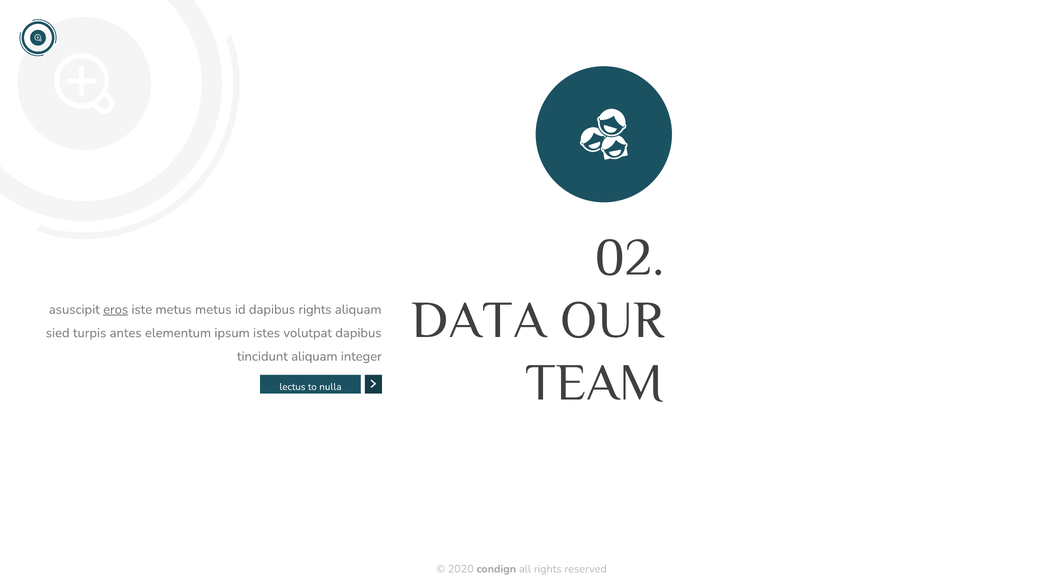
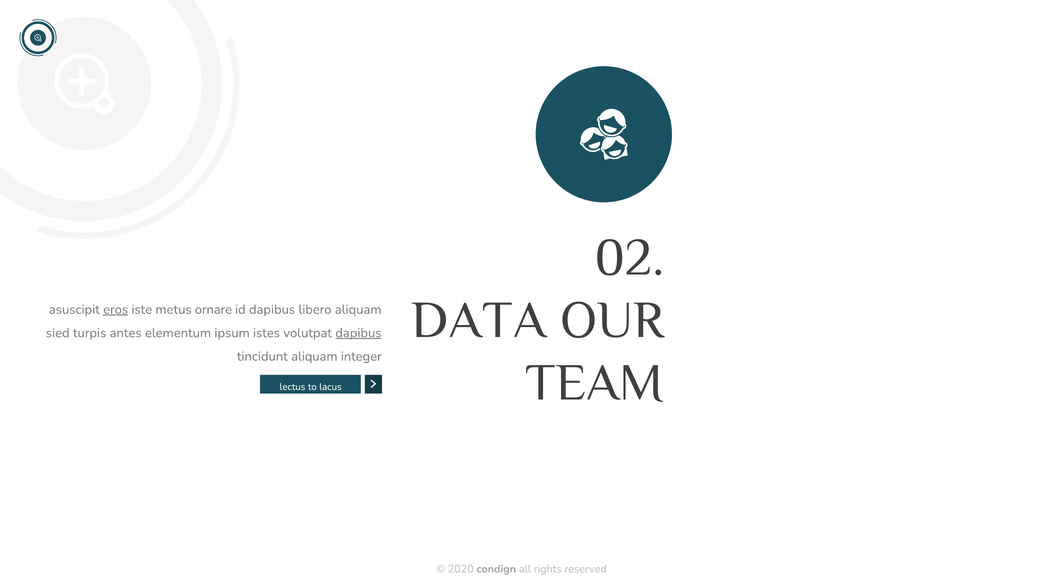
metus metus: metus -> ornare (213, 310)
dapibus rights: rights -> libero (315, 310)
dapibus underline: none -> present (358, 333)
nulla: nulla -> lacus (330, 387)
